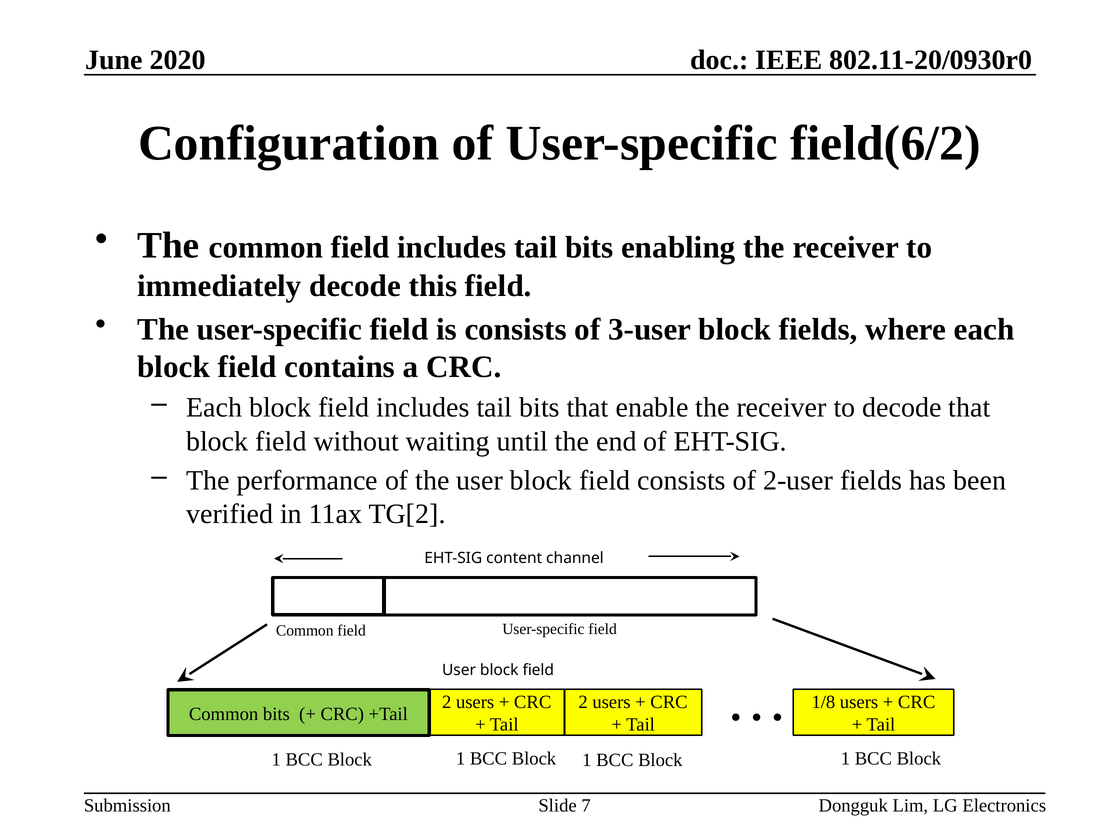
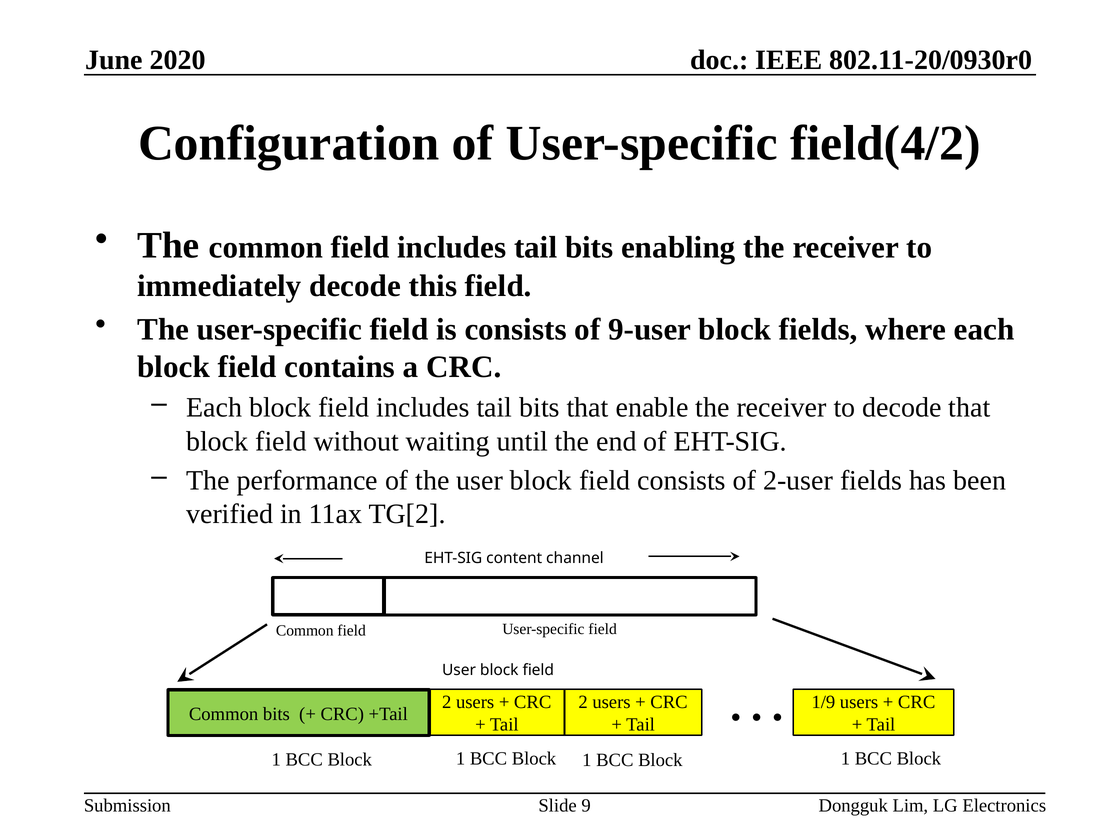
field(6/2: field(6/2 -> field(4/2 (885, 143)
3-user: 3-user -> 9-user (650, 330)
1/8: 1/8 -> 1/9 (823, 702)
7: 7 -> 9 (586, 806)
